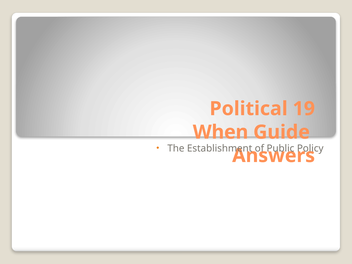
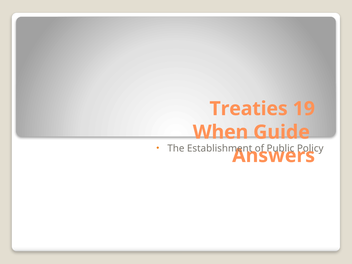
Political: Political -> Treaties (249, 109)
